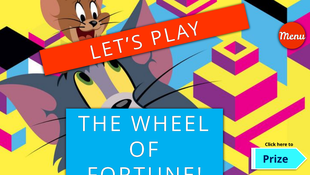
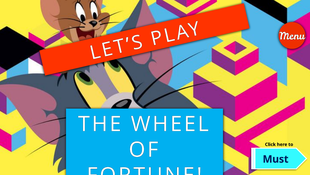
Prize: Prize -> Must (276, 159)
